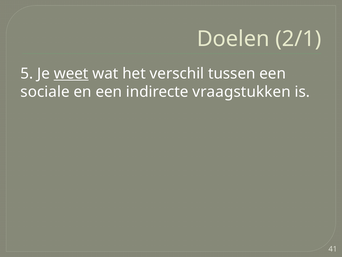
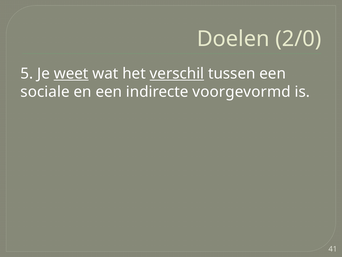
2/1: 2/1 -> 2/0 (298, 39)
verschil underline: none -> present (177, 73)
vraagstukken: vraagstukken -> voorgevormd (242, 92)
